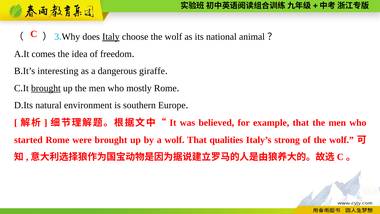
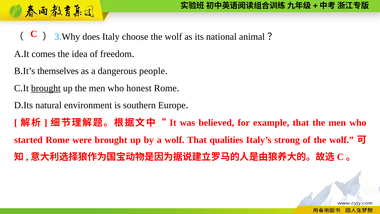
Italy underline: present -> none (111, 37)
interesting: interesting -> themselves (58, 71)
giraffe: giraffe -> people (152, 71)
mostly: mostly -> honest (139, 88)
